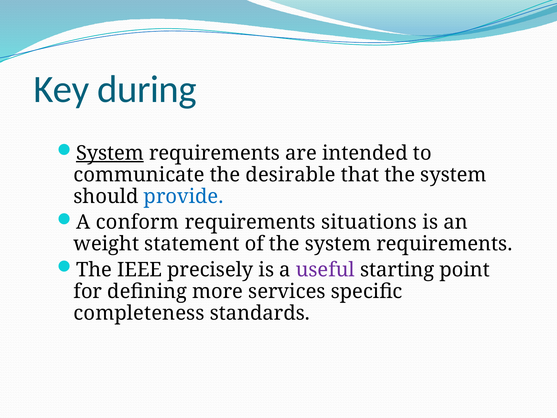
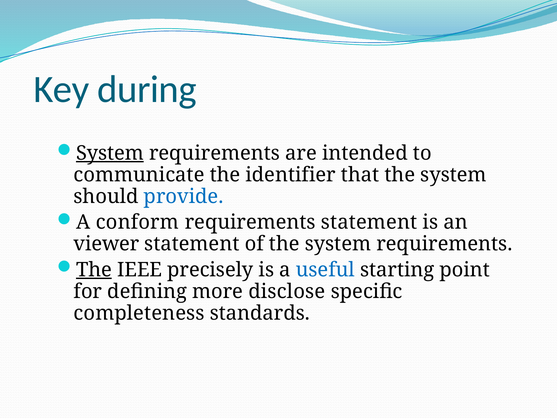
desirable: desirable -> identifier (291, 175)
requirements situations: situations -> statement (369, 222)
weight: weight -> viewer (106, 244)
The underline: none -> present (94, 270)
useful colour: purple -> blue (325, 270)
services: services -> disclose (287, 291)
